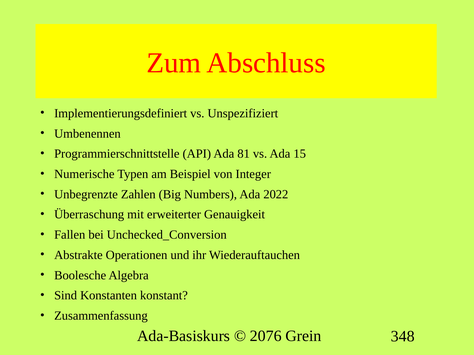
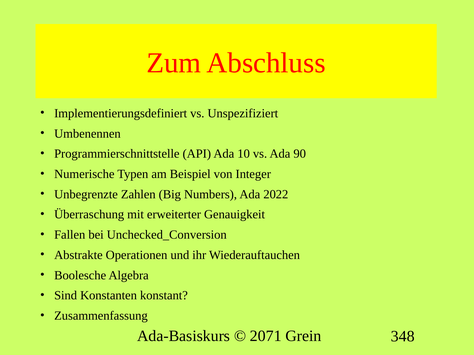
81: 81 -> 10 (244, 154)
15: 15 -> 90 (300, 154)
2076: 2076 -> 2071 (266, 336)
